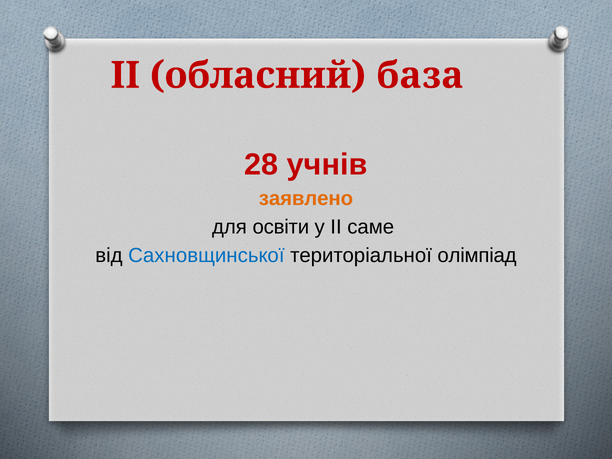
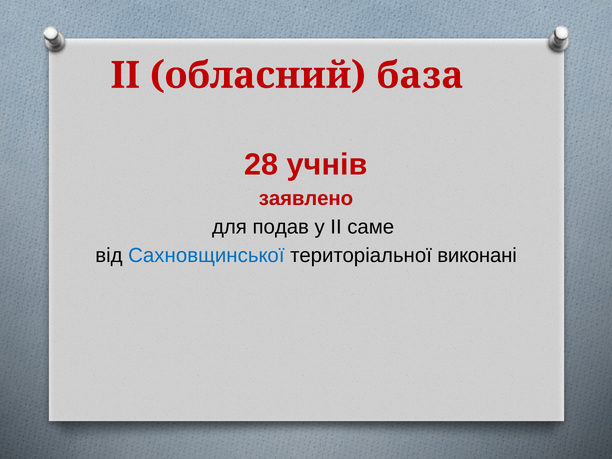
заявлено colour: orange -> red (306, 198)
освіти: освіти -> подав (281, 227)
олімпіад: олімпіад -> виконані (477, 256)
